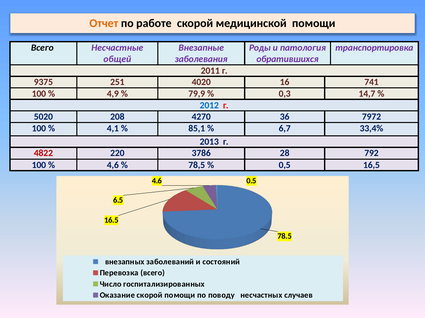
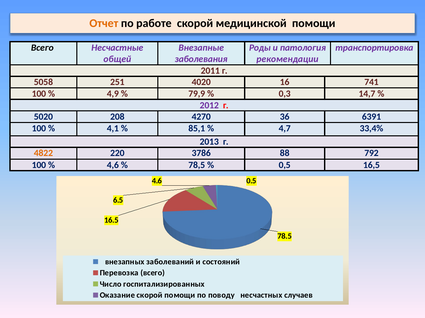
обратившихся: обратившихся -> рекомендации (287, 59)
9375: 9375 -> 5058 (43, 82)
2012 colour: blue -> purple (209, 105)
7972: 7972 -> 6391 (372, 117)
6,7: 6,7 -> 4,7 (285, 129)
4822 colour: red -> orange (43, 154)
28: 28 -> 88 (285, 154)
